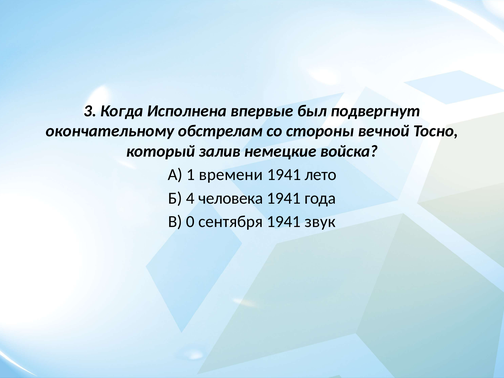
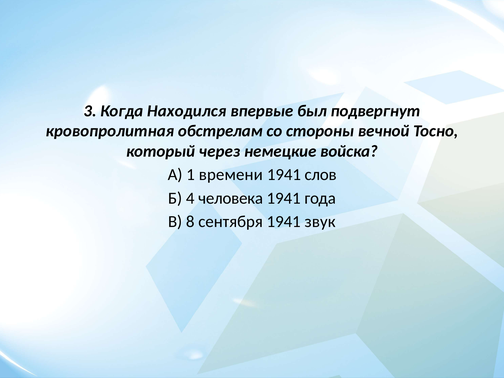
Исполнена: Исполнена -> Находился (187, 111)
окончательному: окончательному -> кровопролитная (110, 131)
залив: залив -> через (220, 151)
лето: лето -> слов (321, 175)
0: 0 -> 8 (190, 222)
